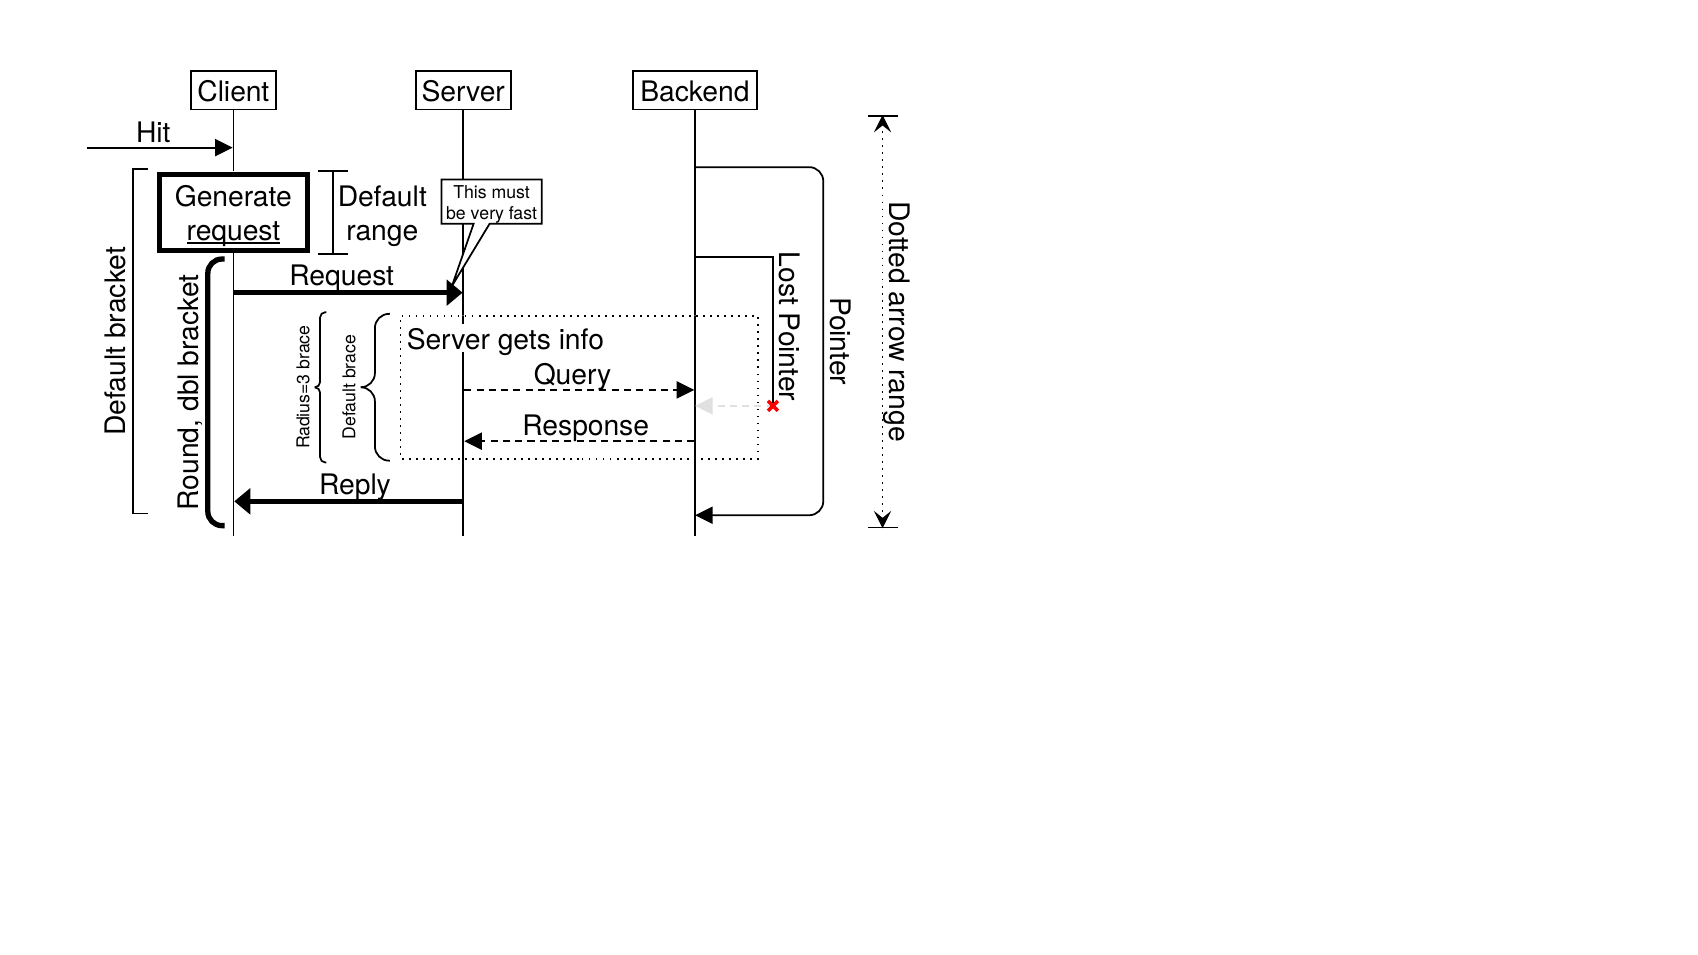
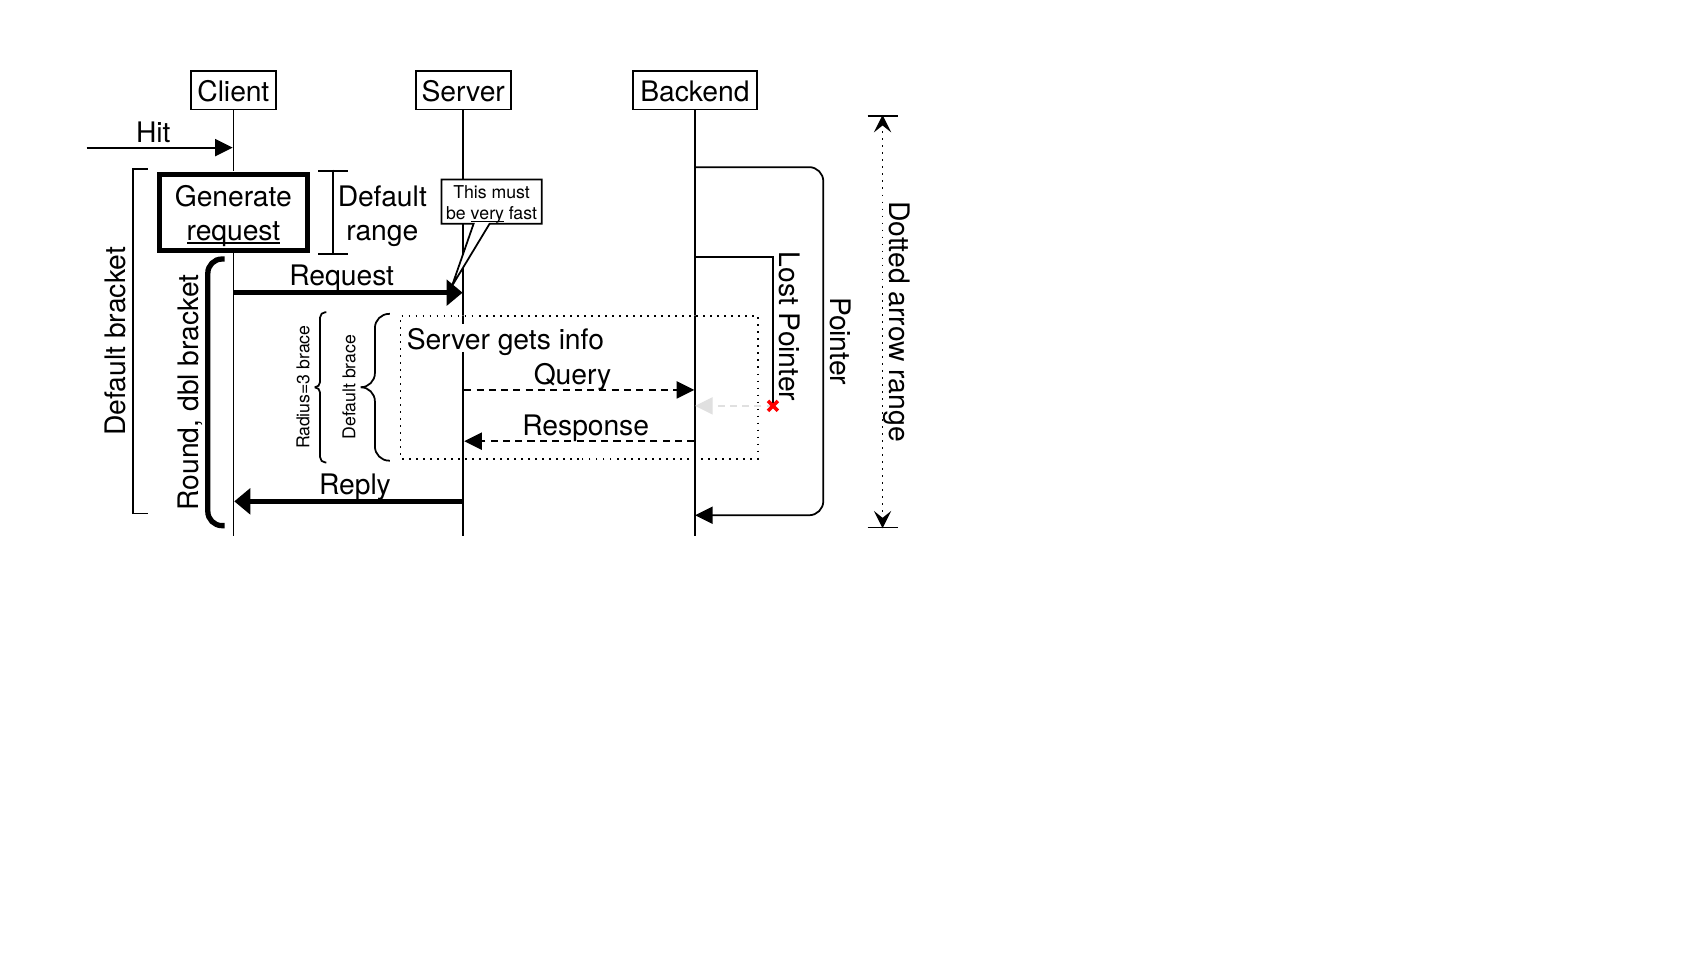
very underline: none -> present (487, 213)
